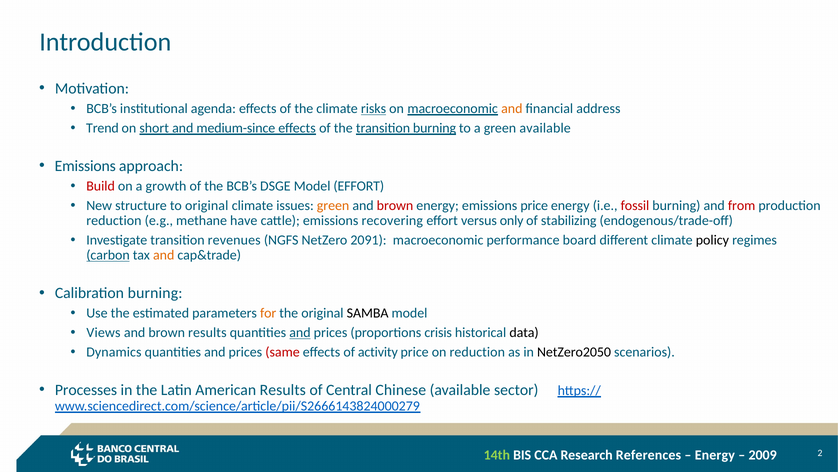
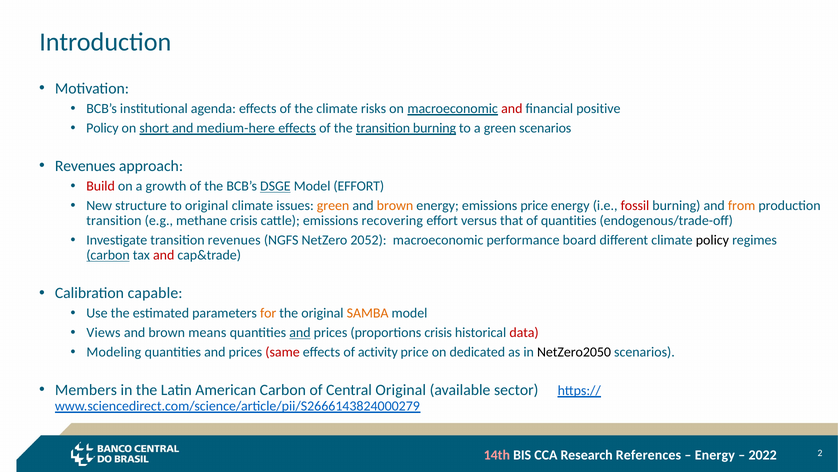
risks underline: present -> none (374, 109)
and colour: orange -> red (512, 109)
address: address -> positive (598, 109)
Trend: Trend -> Policy (102, 128)
medium-since: medium-since -> medium-here (236, 128)
green available: available -> scenarios (545, 128)
Emissions: Emissions -> Revenues (85, 166)
DSGE underline: none -> present (275, 186)
brown colour: red -> orange (395, 205)
from colour: red -> orange (742, 205)
reduction: reduction -> transition (114, 220)
methane have: have -> crisis (244, 220)
only: only -> that (512, 220)
of stabilizing: stabilizing -> quantities (569, 220)
2091: 2091 -> 2052 (369, 240)
and colour: orange -> red (164, 255)
Calibration burning: burning -> capable (155, 293)
SAMBA colour: black -> orange (368, 313)
brown results: results -> means (207, 332)
data colour: black -> red (524, 332)
Dynamics: Dynamics -> Modeling (114, 352)
on reduction: reduction -> dedicated (477, 352)
Processes: Processes -> Members (86, 389)
American Results: Results -> Carbon (283, 389)
Central Chinese: Chinese -> Original (401, 389)
14th colour: light green -> pink (497, 454)
2009: 2009 -> 2022 (763, 454)
